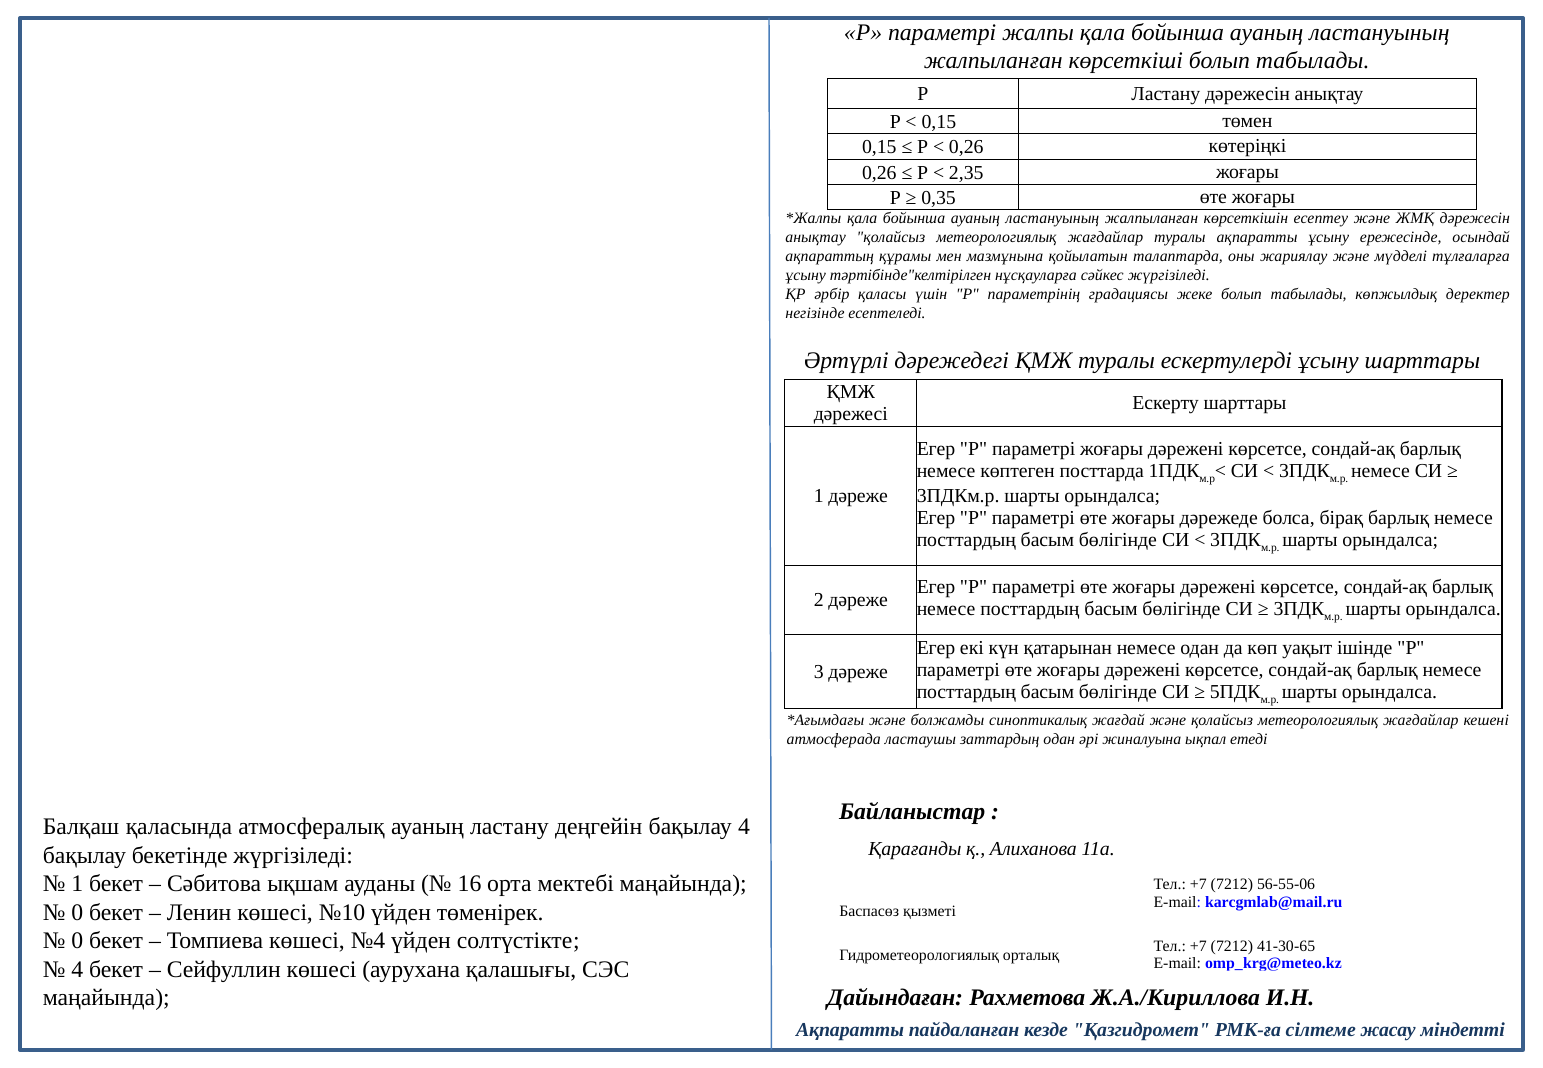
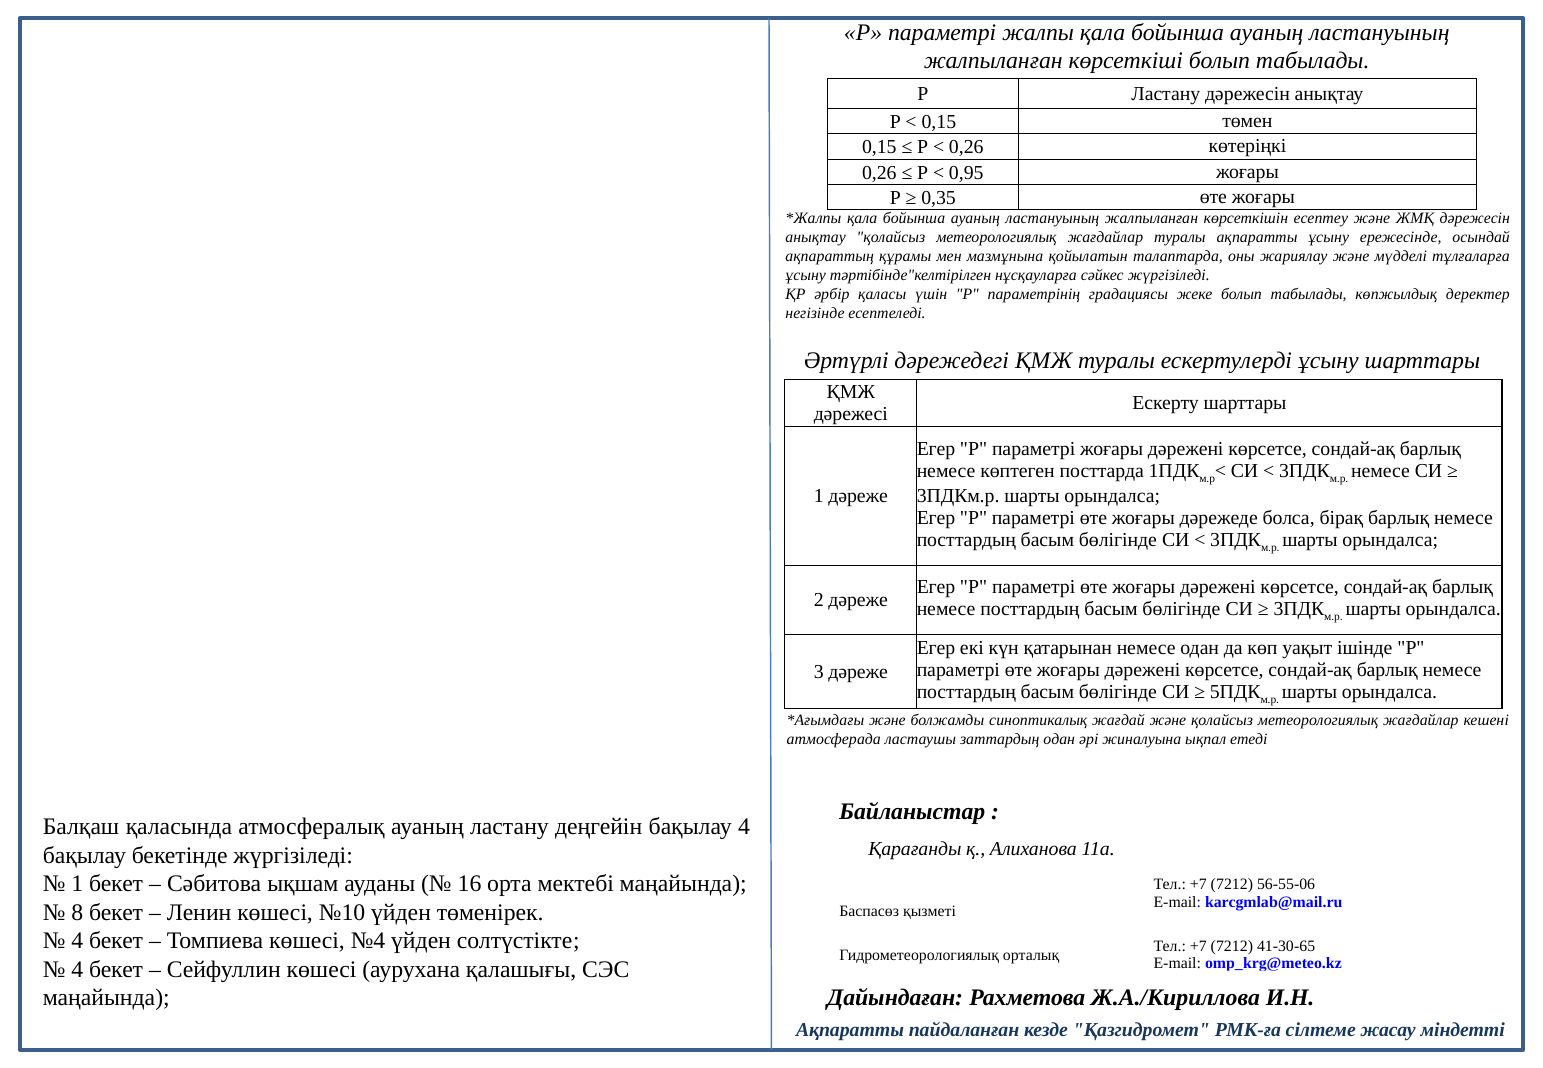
2,35: 2,35 -> 0,95 (966, 173)
0: 0 -> 8 (77, 913)
0: 0 -> 4 (77, 941)
